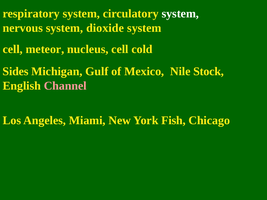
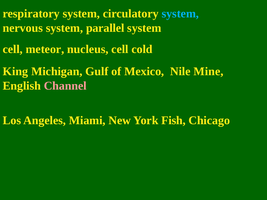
system colour: white -> light blue (180, 14)
dioxide: dioxide -> parallel (105, 28)
Sides: Sides -> King (15, 72)
Stock: Stock -> Mine (208, 72)
